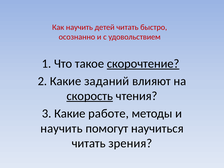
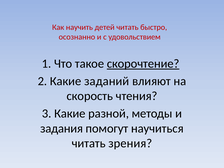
скорость underline: present -> none (90, 96)
работе: работе -> разной (109, 113)
научить: научить -> задания (62, 128)
